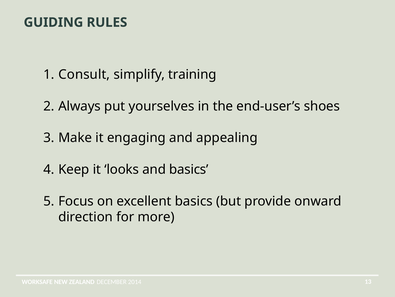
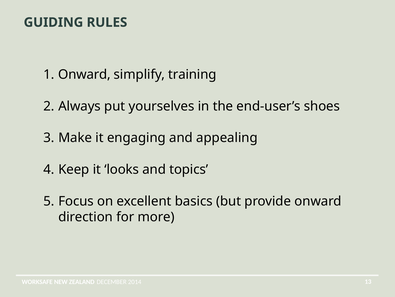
Consult: Consult -> Onward (84, 74)
and basics: basics -> topics (189, 169)
